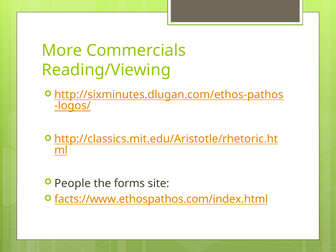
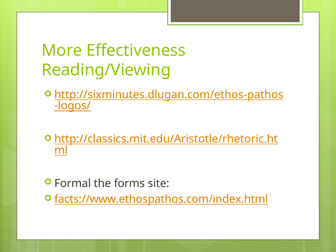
Commercials: Commercials -> Effectiveness (136, 50)
People: People -> Formal (73, 183)
